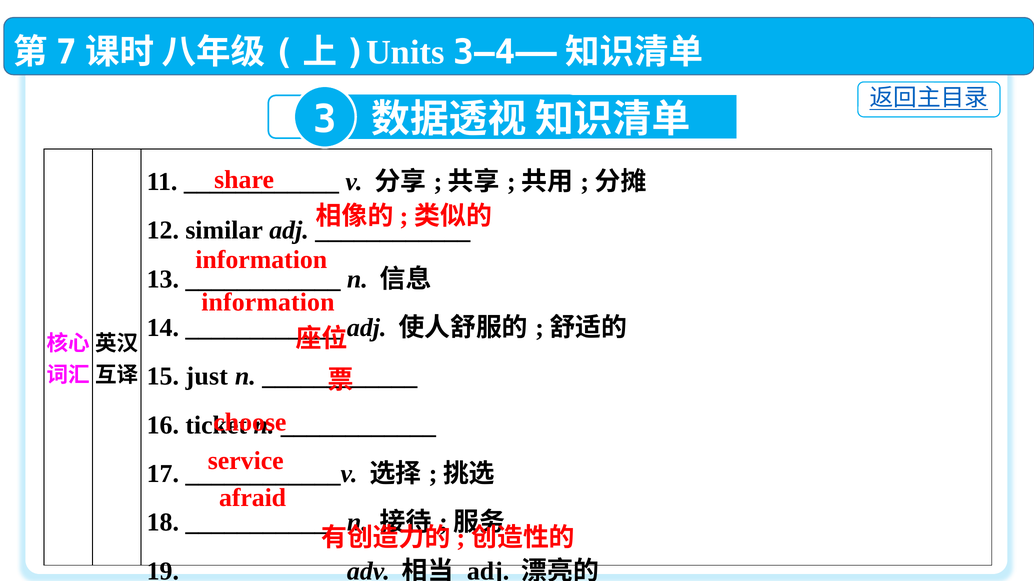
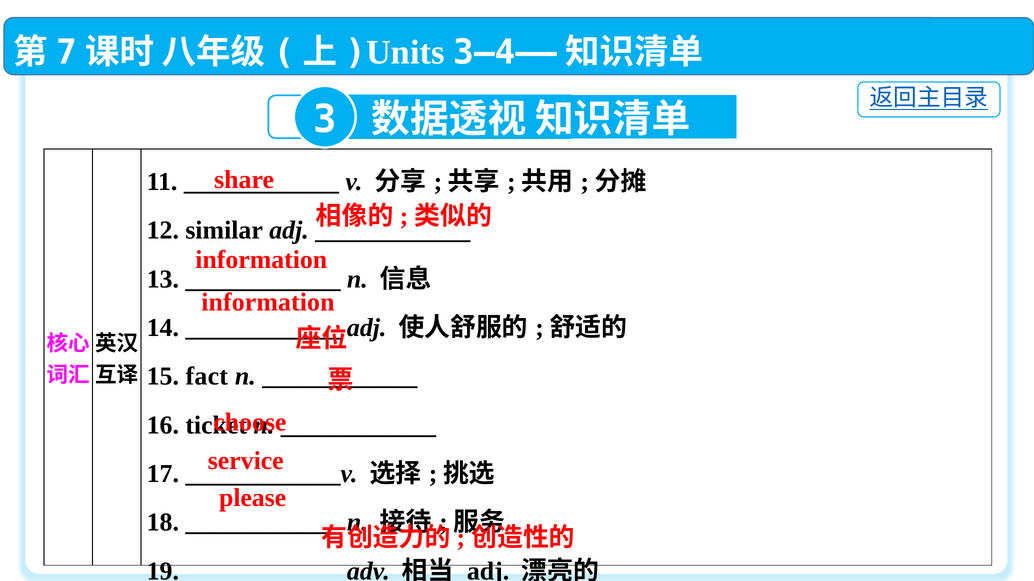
just: just -> fact (207, 377)
afraid: afraid -> please (253, 498)
